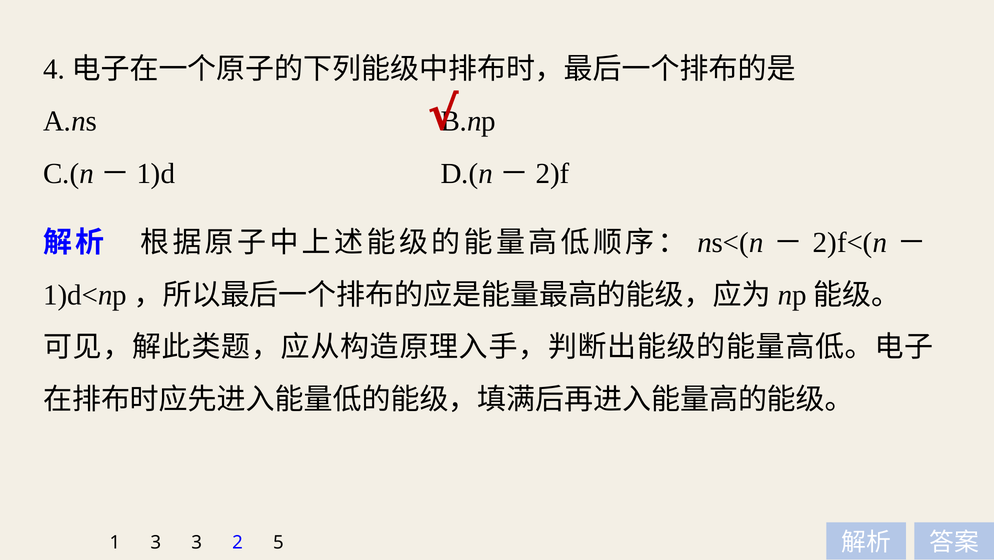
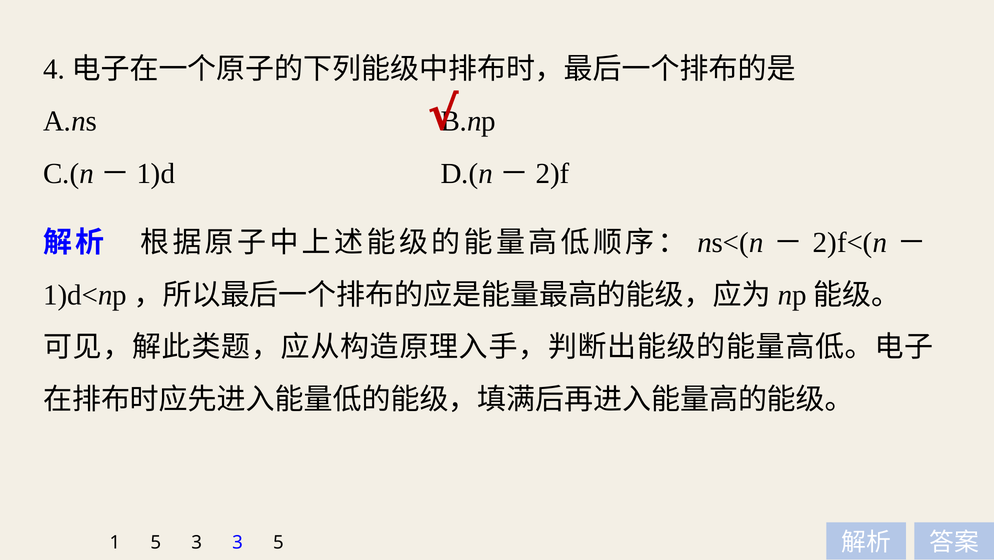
1 3: 3 -> 5 (156, 542)
3 2: 2 -> 3 (238, 542)
